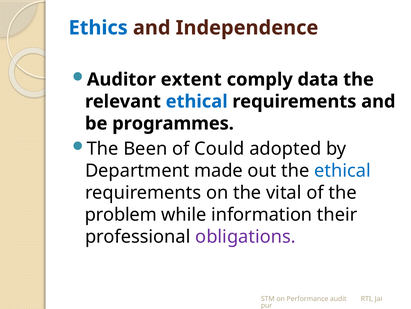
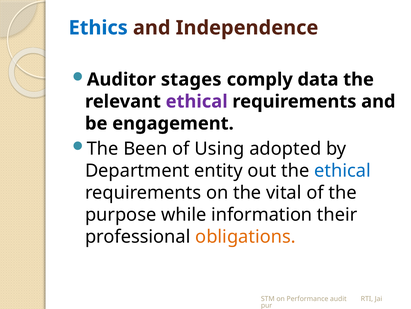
extent: extent -> stages (191, 79)
ethical colour: blue -> purple (197, 101)
programmes: programmes -> engagement (173, 123)
Could: Could -> Using (219, 149)
made: made -> entity (219, 170)
problem: problem -> purpose (121, 214)
obligations colour: purple -> orange (246, 236)
